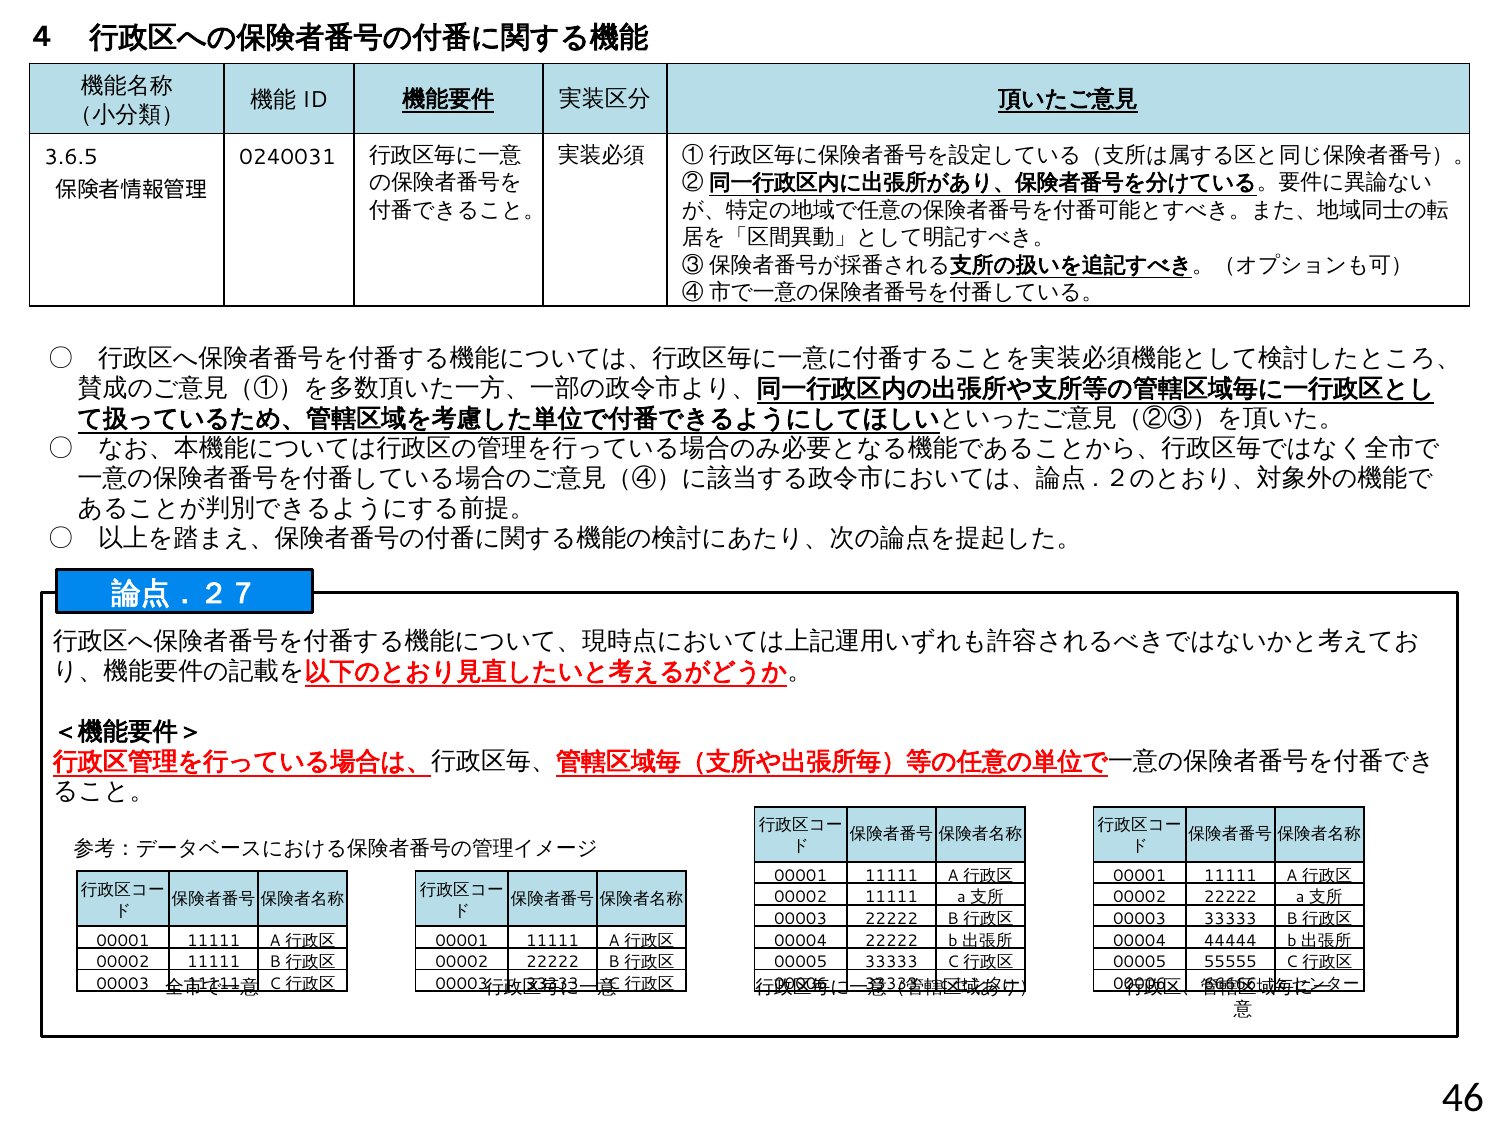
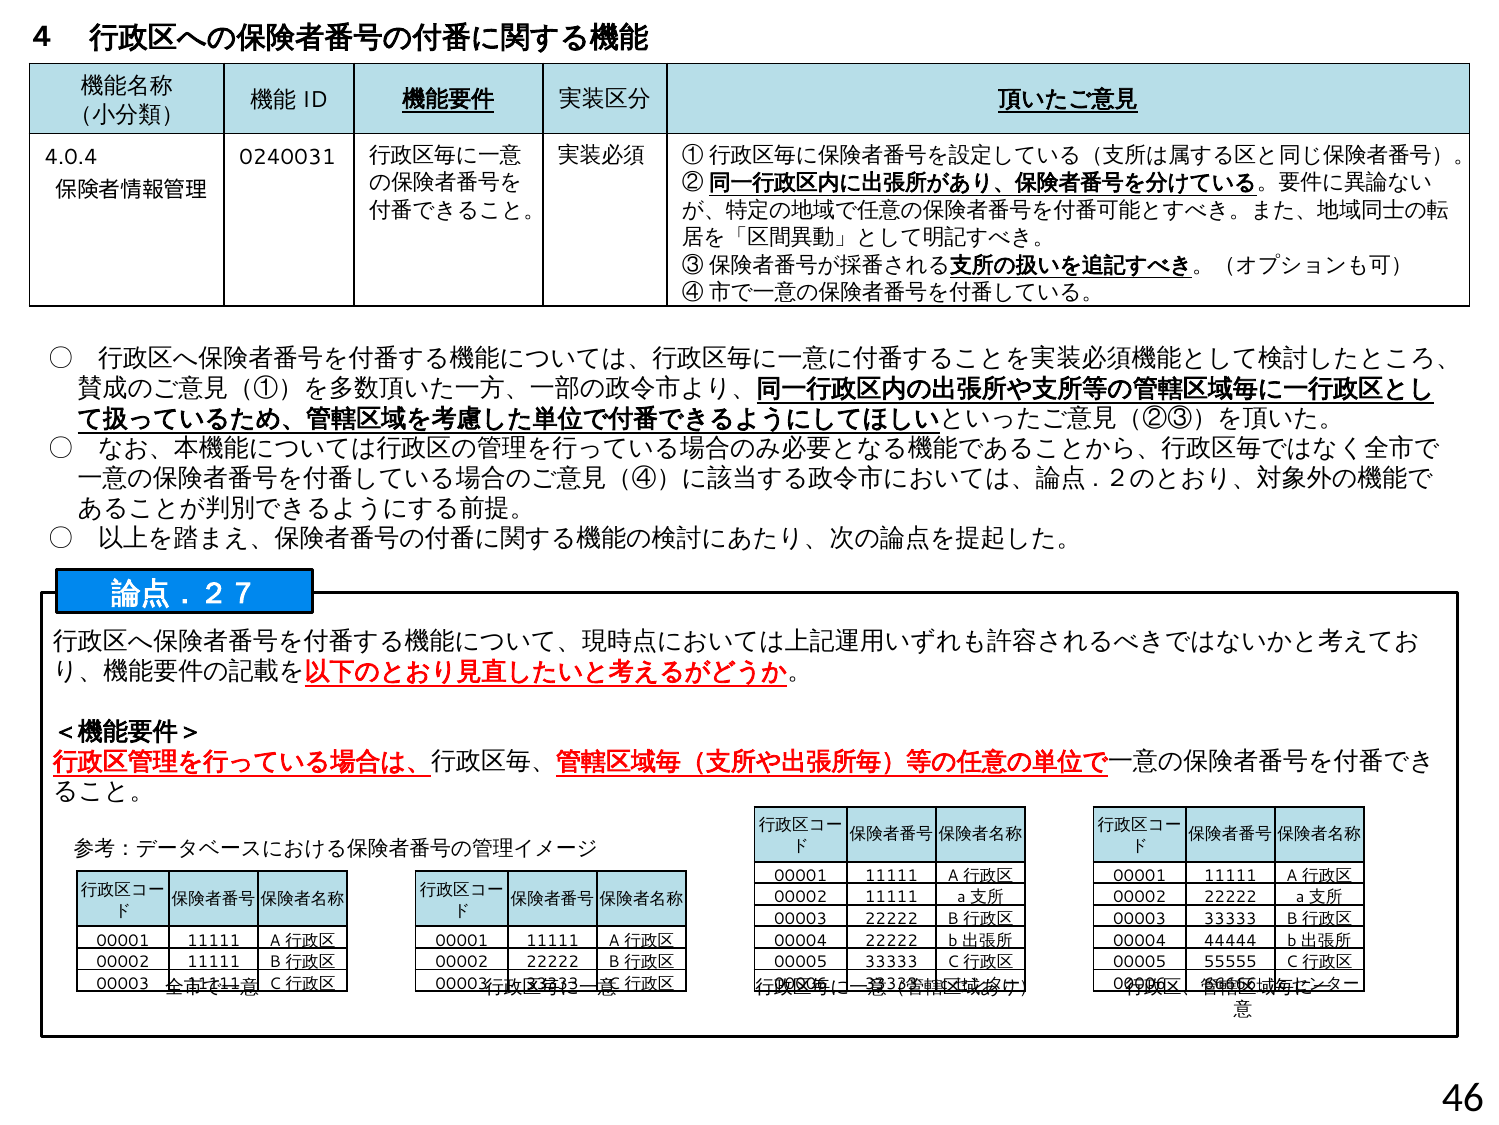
3.6.5: 3.6.5 -> 4.0.4 (71, 157)
